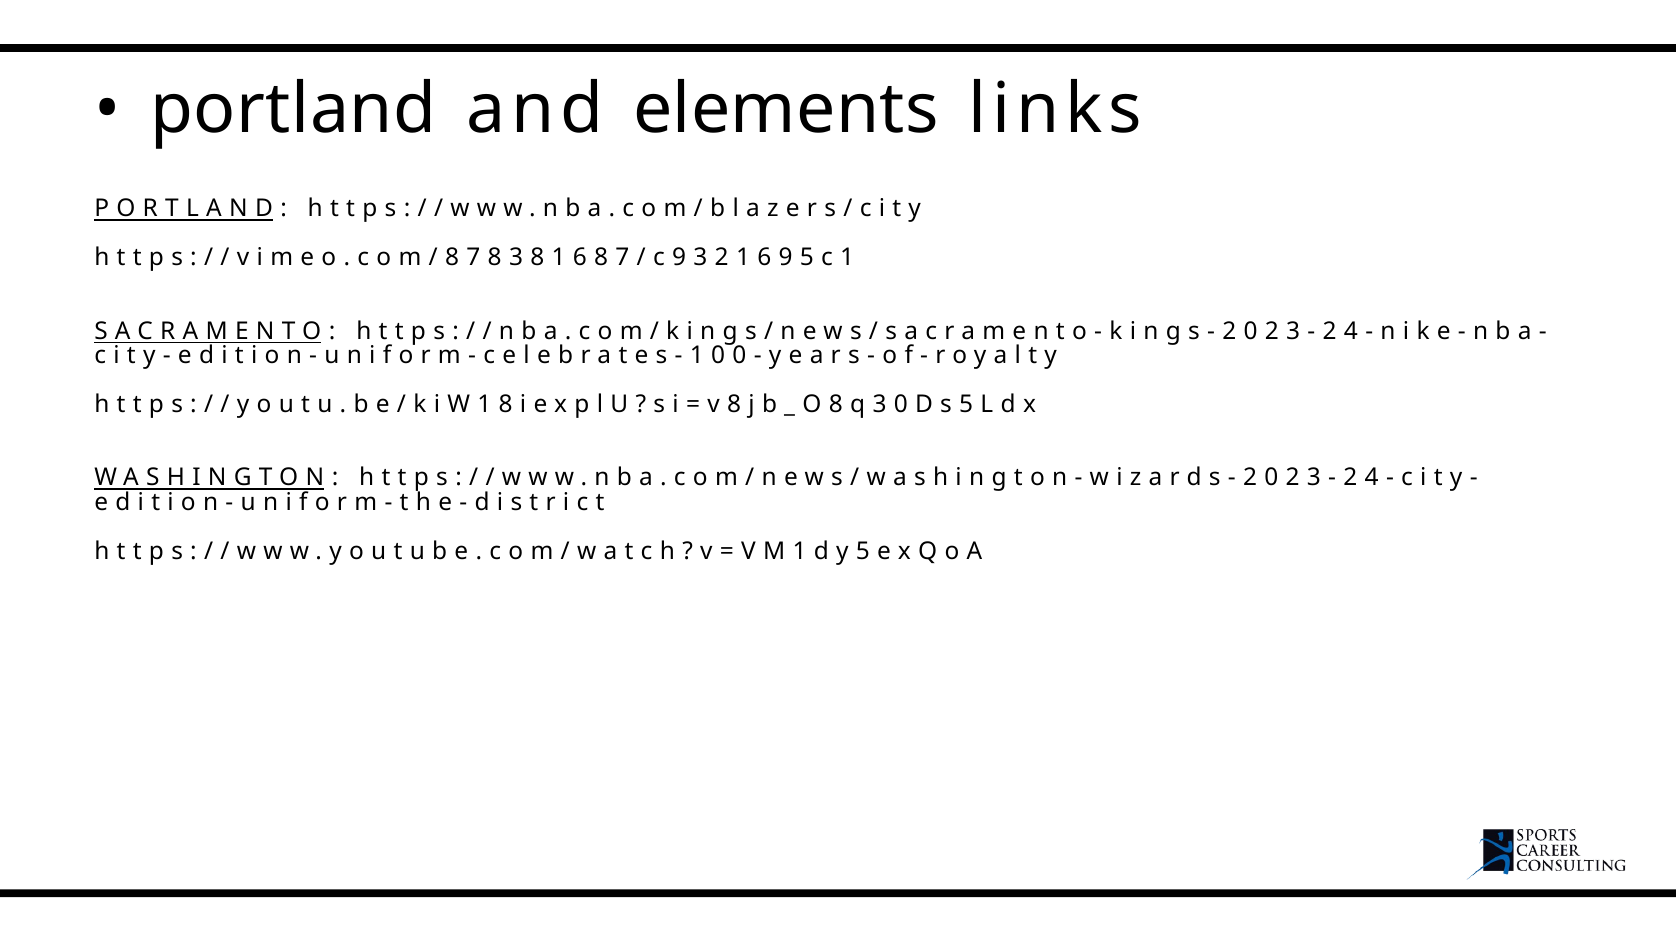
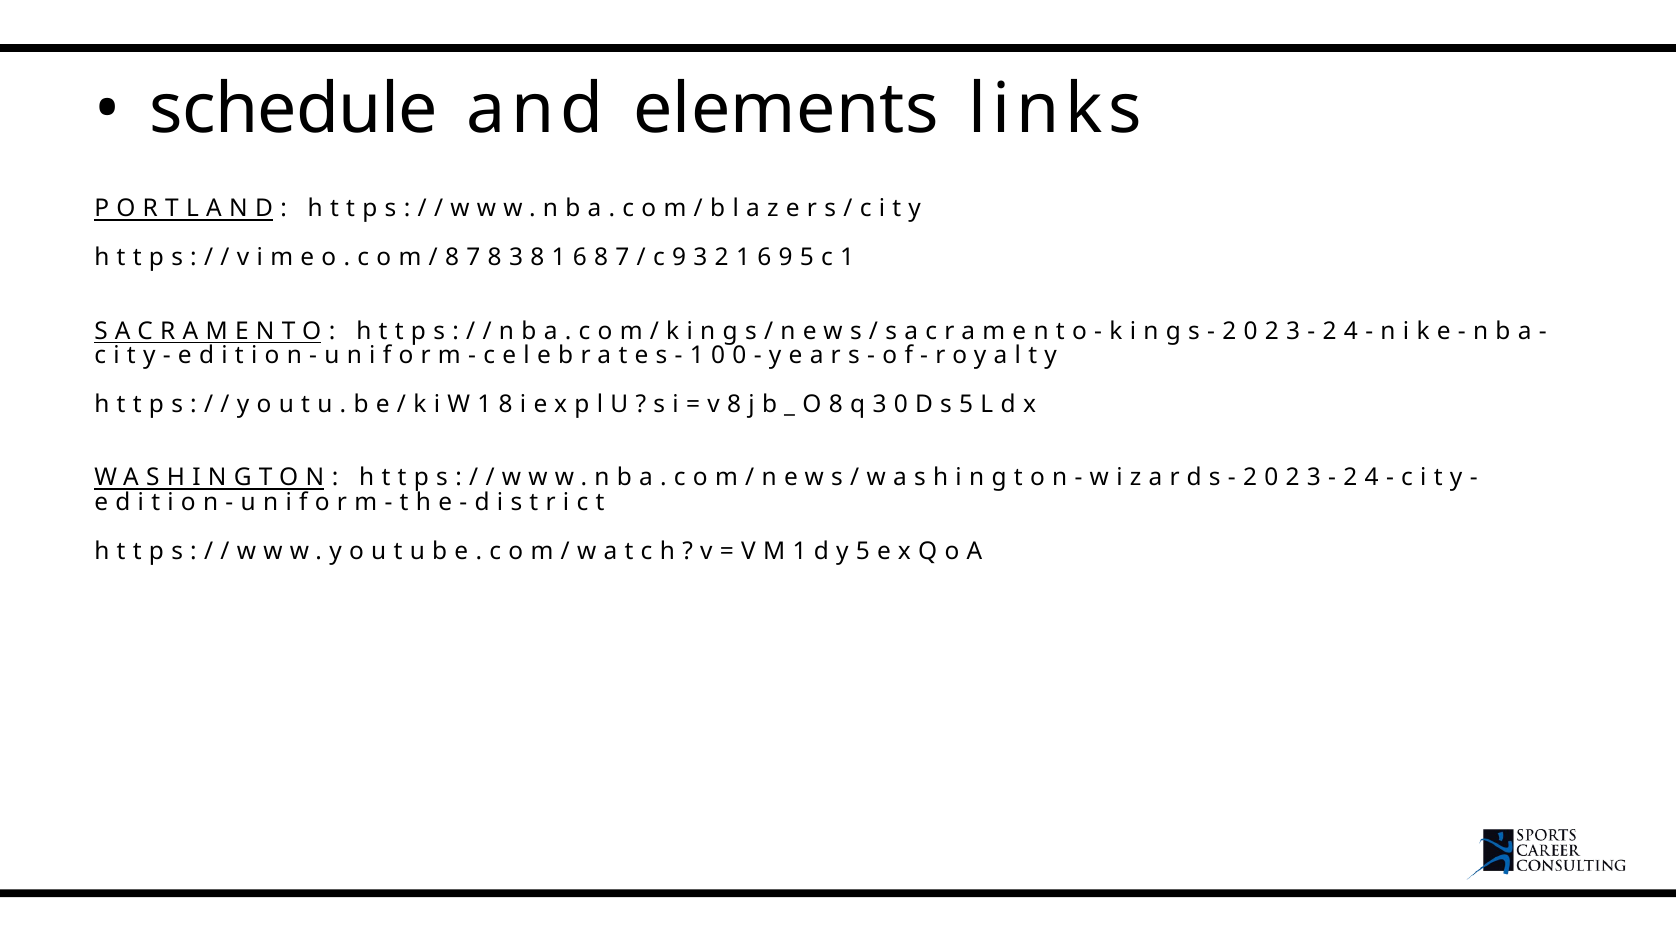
portland: portland -> schedule (294, 110)
